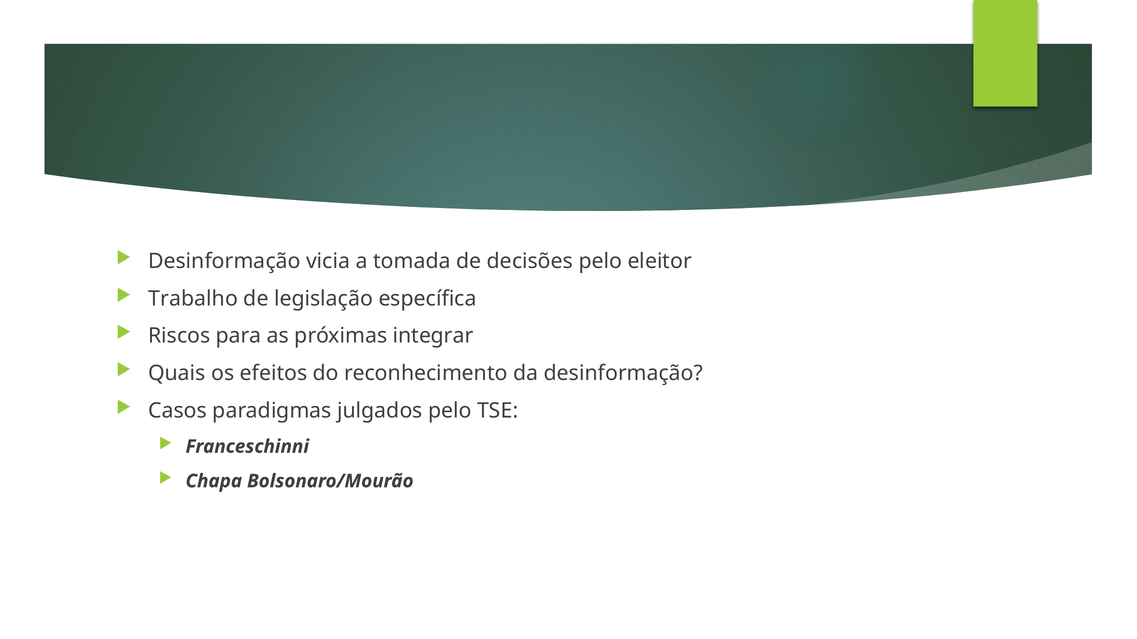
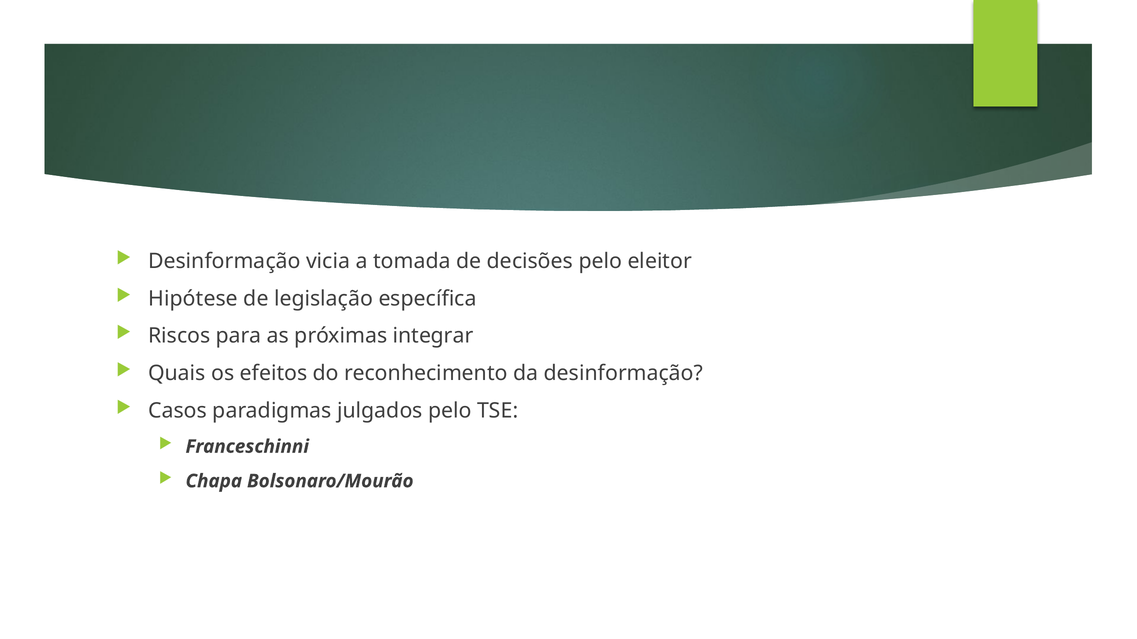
Trabalho: Trabalho -> Hipótese (193, 299)
